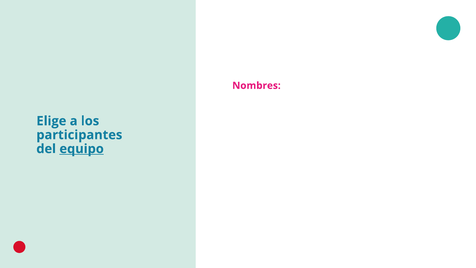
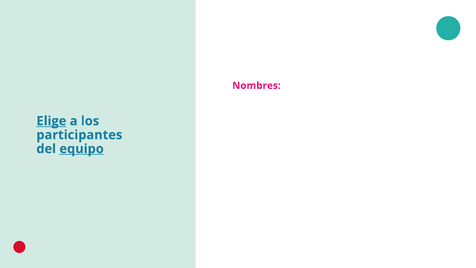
Elige underline: none -> present (51, 121)
